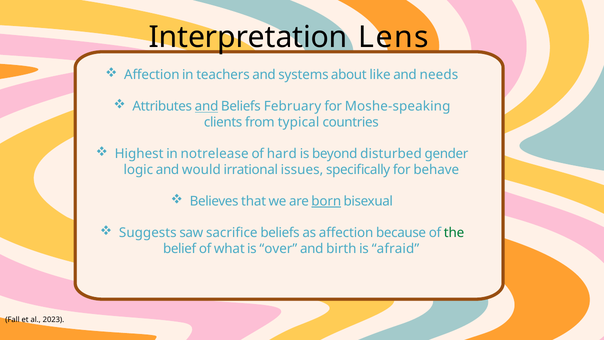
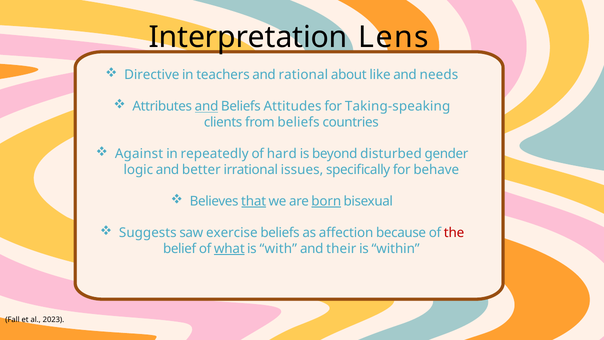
Affection: Affection -> Directive (152, 75)
systems: systems -> rational (303, 75)
February: February -> Attitudes (293, 106)
Moshe-speaking: Moshe-speaking -> Taking-speaking (398, 106)
from typical: typical -> beliefs (299, 122)
Highest: Highest -> Against (139, 154)
notrelease: notrelease -> repeatedly (215, 154)
would: would -> better (201, 170)
that underline: none -> present (254, 201)
sacrifice: sacrifice -> exercise (232, 233)
the colour: green -> red (454, 233)
what underline: none -> present (229, 249)
over: over -> with (278, 249)
birth: birth -> their (341, 249)
afraid: afraid -> within (396, 249)
